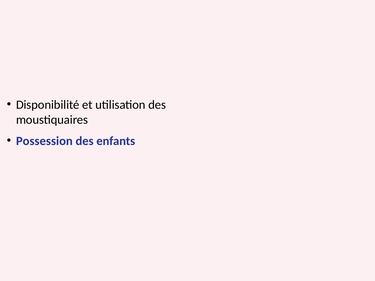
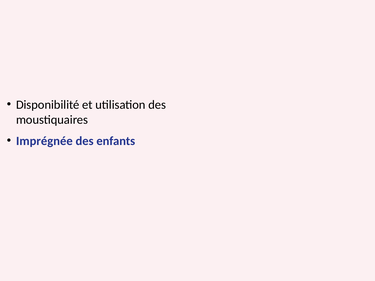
Possession: Possession -> Imprégnée (44, 141)
